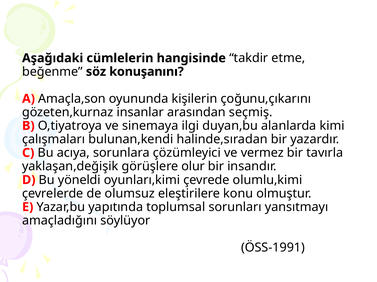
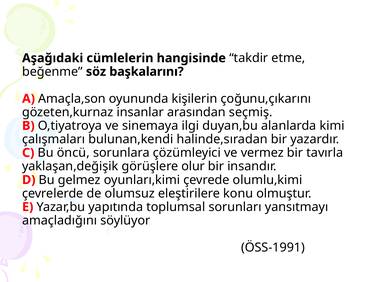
konuşanını: konuşanını -> başkalarını (147, 72)
acıya: acıya -> öncü (73, 153)
yöneldi: yöneldi -> gelmez (79, 180)
